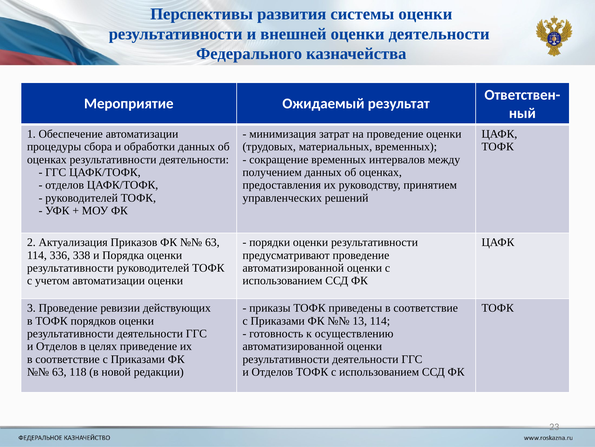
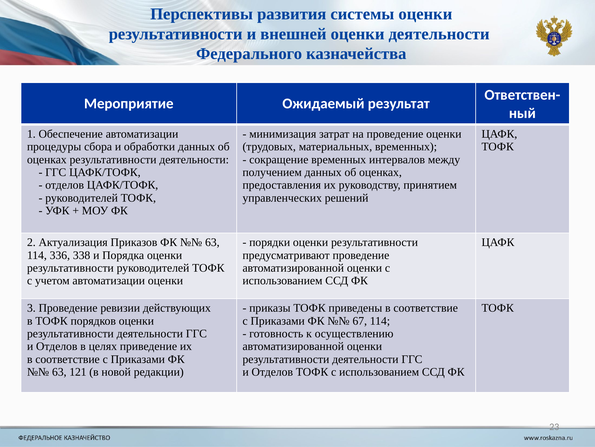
13: 13 -> 67 (360, 320)
118: 118 -> 121 (78, 371)
